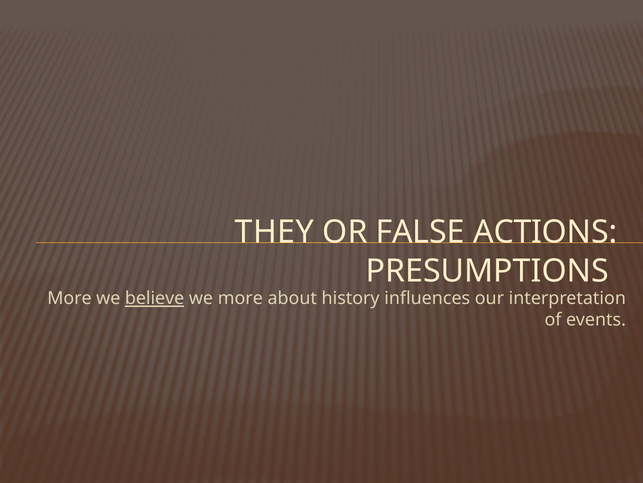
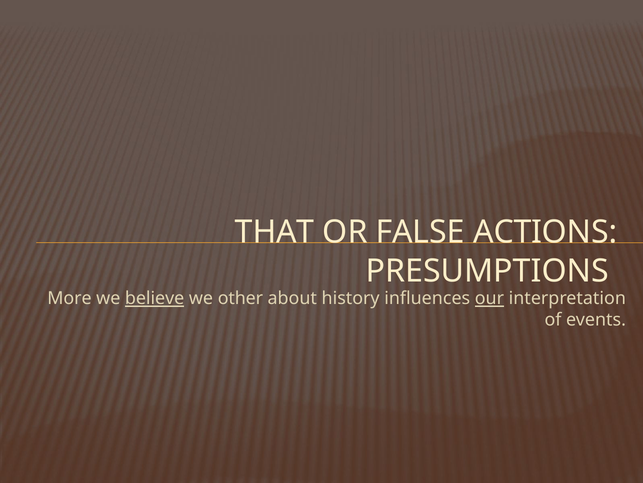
THEY: THEY -> THAT (275, 232)
we more: more -> other (240, 298)
our underline: none -> present (489, 298)
